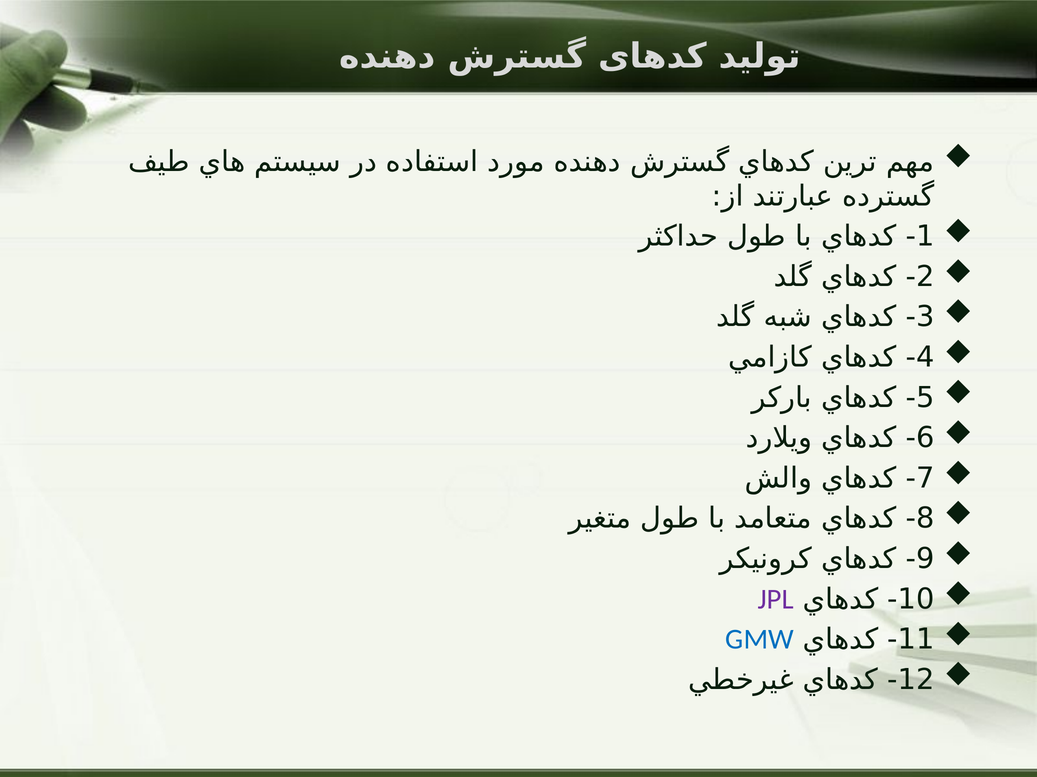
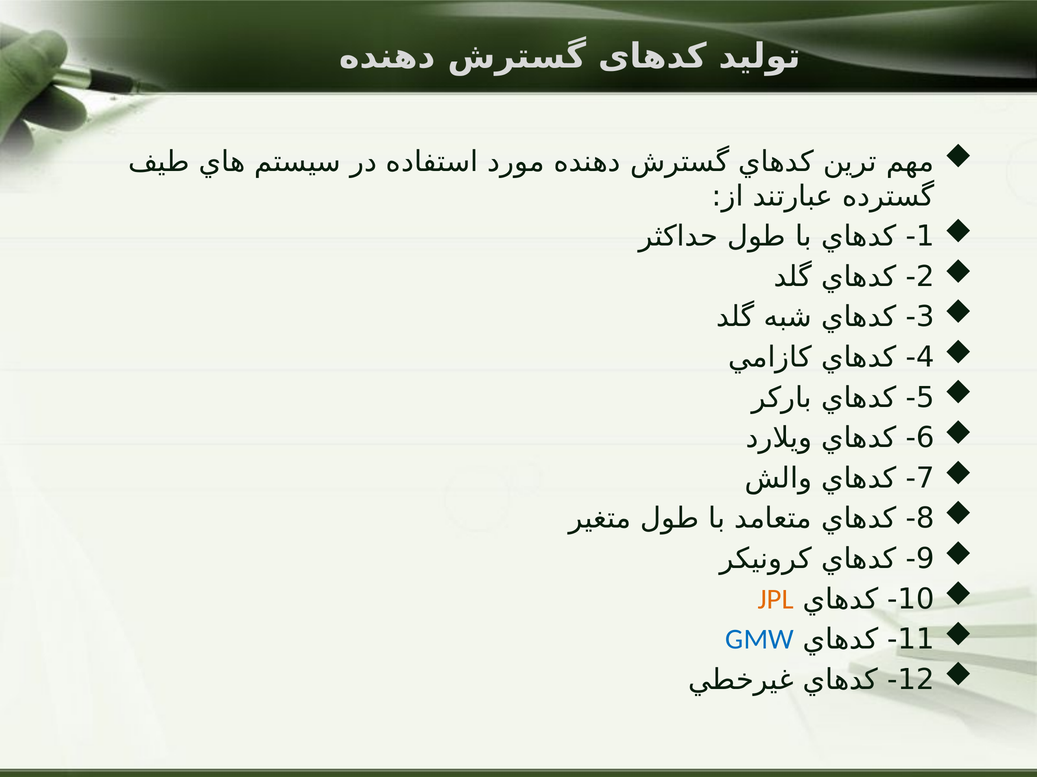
JPL colour: purple -> orange (776, 600)
